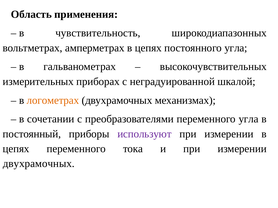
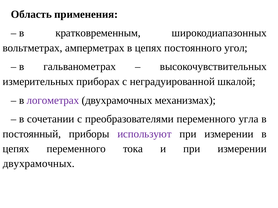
чувствительность: чувствительность -> кратковременным (98, 33)
постоянного угла: угла -> угол (236, 48)
логометрах colour: orange -> purple (53, 100)
